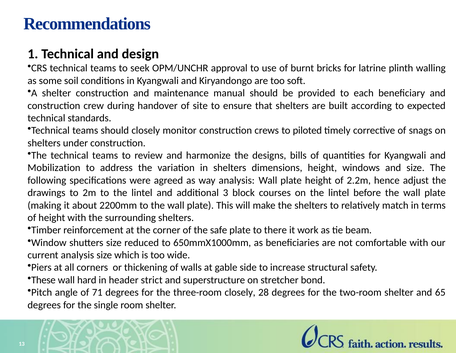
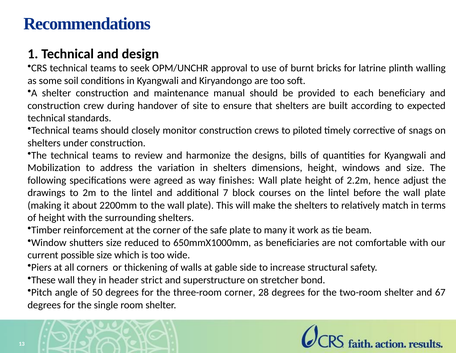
way analysis: analysis -> finishes (237, 180)
3: 3 -> 7 (226, 192)
there: there -> many (275, 230)
current analysis: analysis -> possible (78, 255)
hard: hard -> they (87, 280)
71: 71 -> 50 (97, 292)
three-room closely: closely -> corner (240, 292)
65: 65 -> 67 (440, 292)
